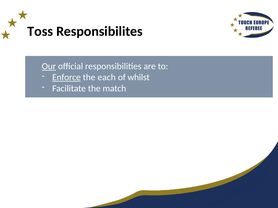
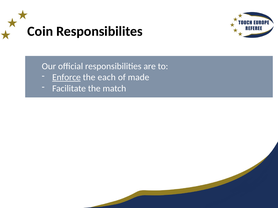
Toss: Toss -> Coin (40, 31)
Our underline: present -> none (49, 66)
whilst: whilst -> made (139, 78)
